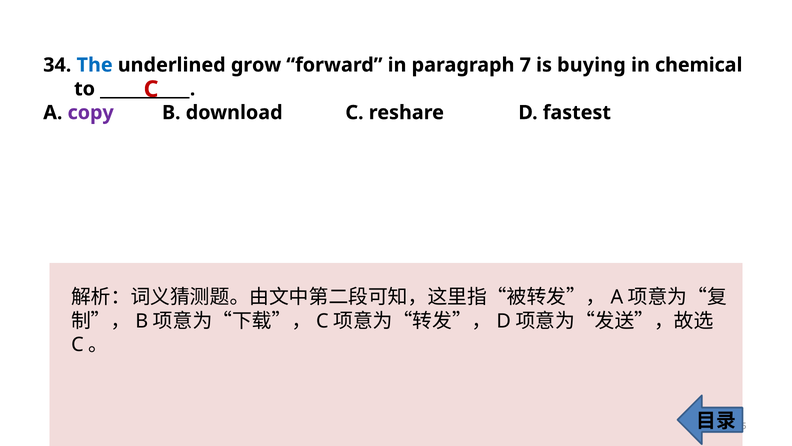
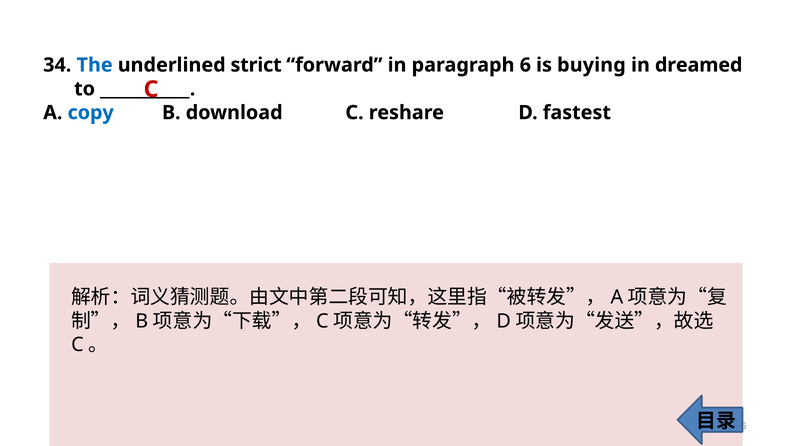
grow: grow -> strict (256, 65)
7: 7 -> 6 (525, 65)
chemical: chemical -> dreamed (699, 65)
copy colour: purple -> blue (91, 112)
